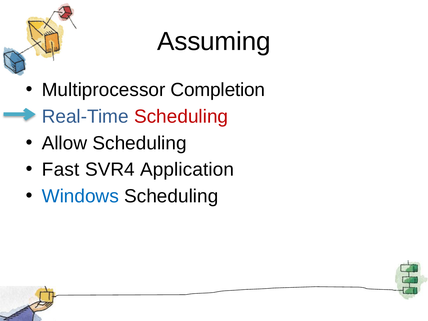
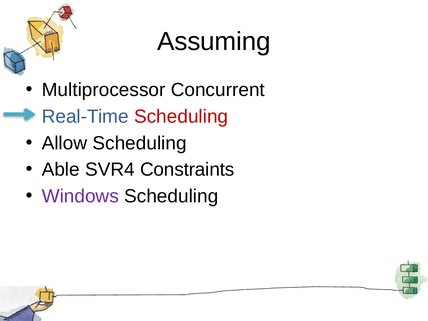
Completion: Completion -> Concurrent (218, 90)
Fast: Fast -> Able (61, 170)
Application: Application -> Constraints (187, 170)
Windows colour: blue -> purple (80, 196)
